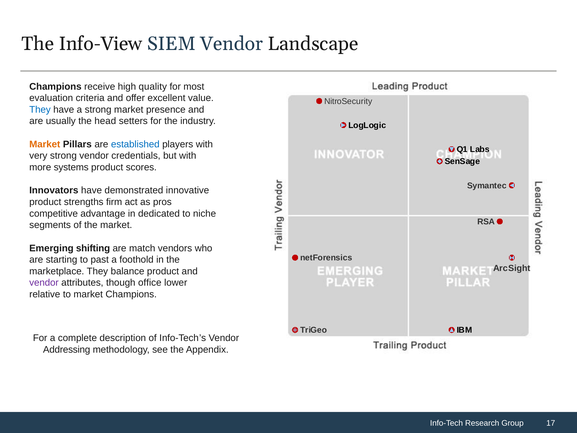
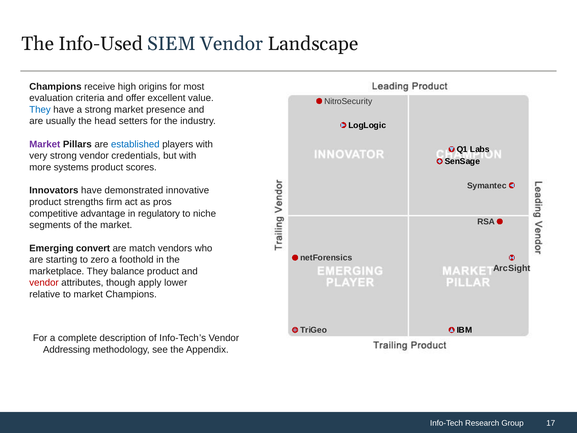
Info-View: Info-View -> Info-Used (101, 44)
quality: quality -> origins (153, 86)
Market colour: orange -> purple (45, 144)
dedicated: dedicated -> regulatory (159, 213)
shifting: shifting -> convert (93, 248)
past: past -> zero (100, 260)
vendor colour: purple -> red (44, 283)
office: office -> apply (150, 283)
